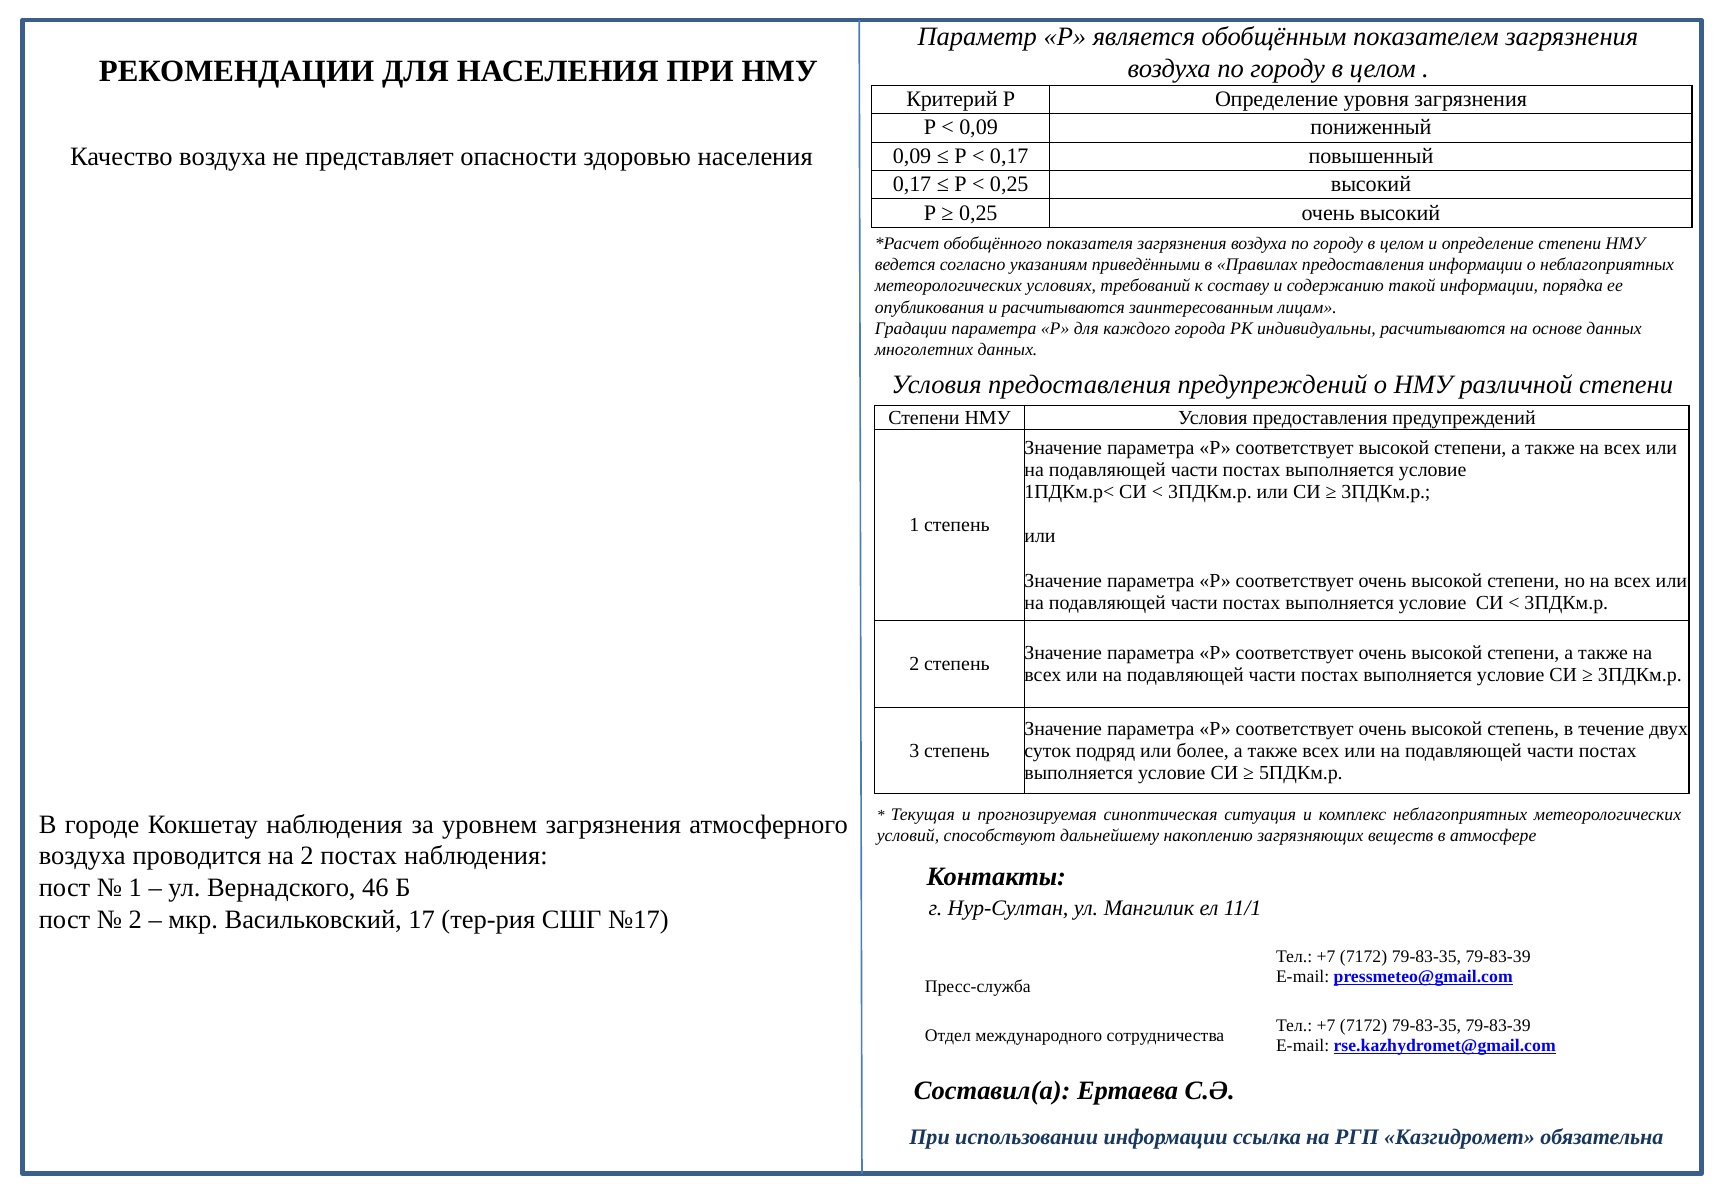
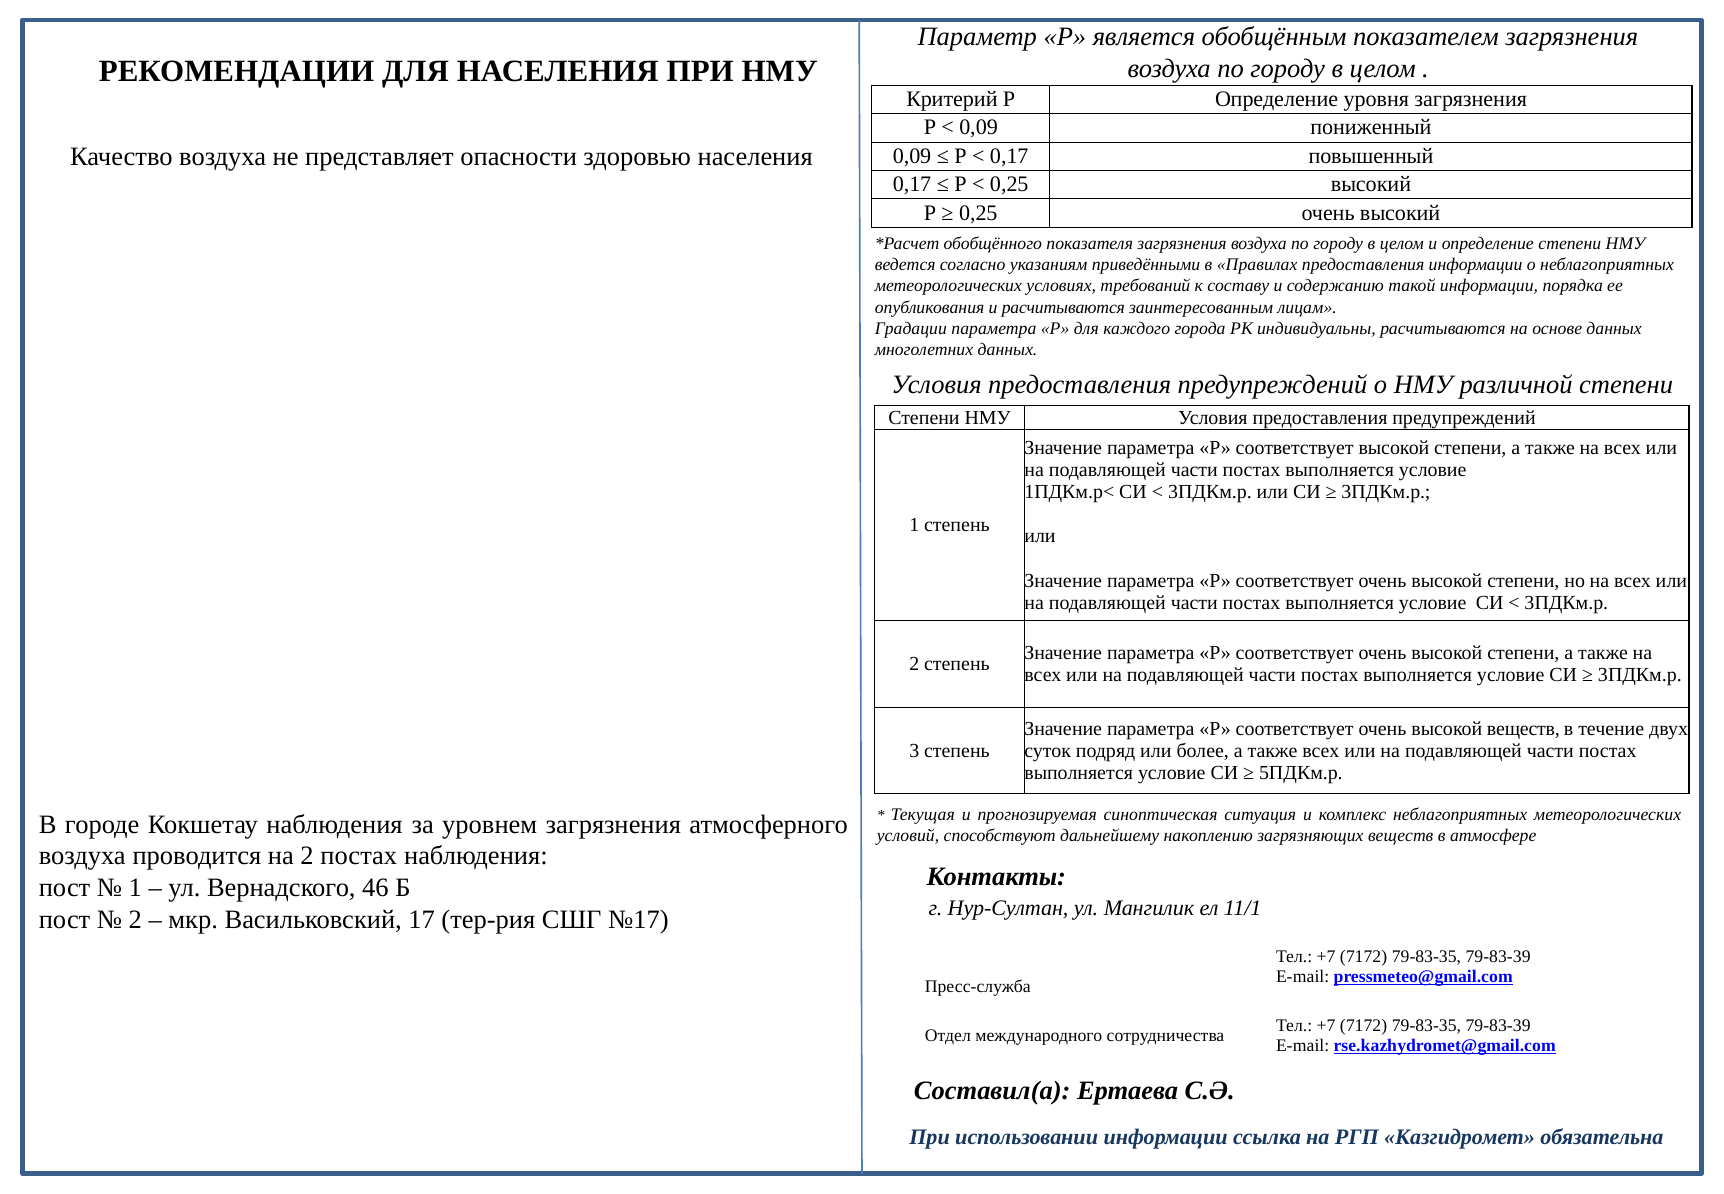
высокой степень: степень -> веществ (1523, 728)
